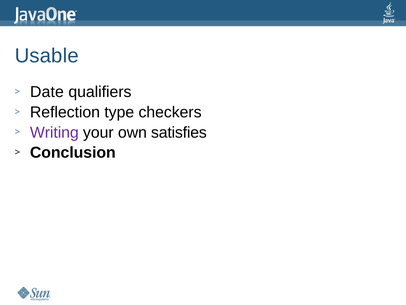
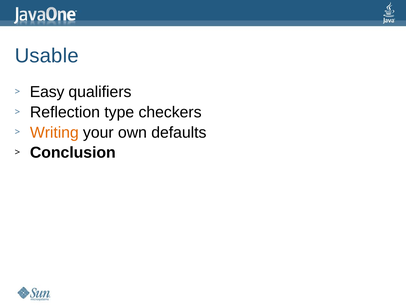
Date: Date -> Easy (47, 92)
Writing colour: purple -> orange (54, 132)
satisfies: satisfies -> defaults (179, 132)
